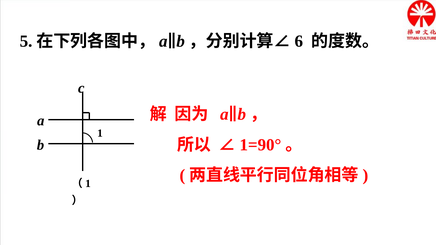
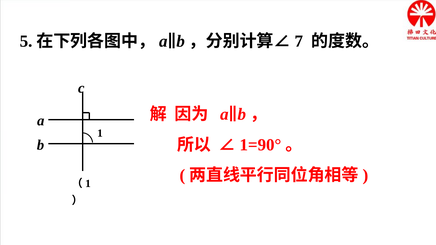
6: 6 -> 7 (299, 41)
